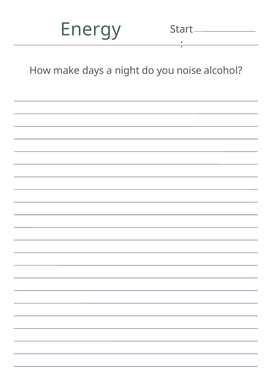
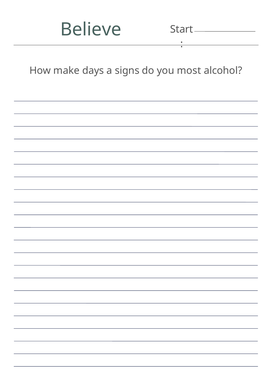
Energy: Energy -> Believe (91, 30)
night: night -> signs (127, 71)
noise: noise -> most (189, 71)
